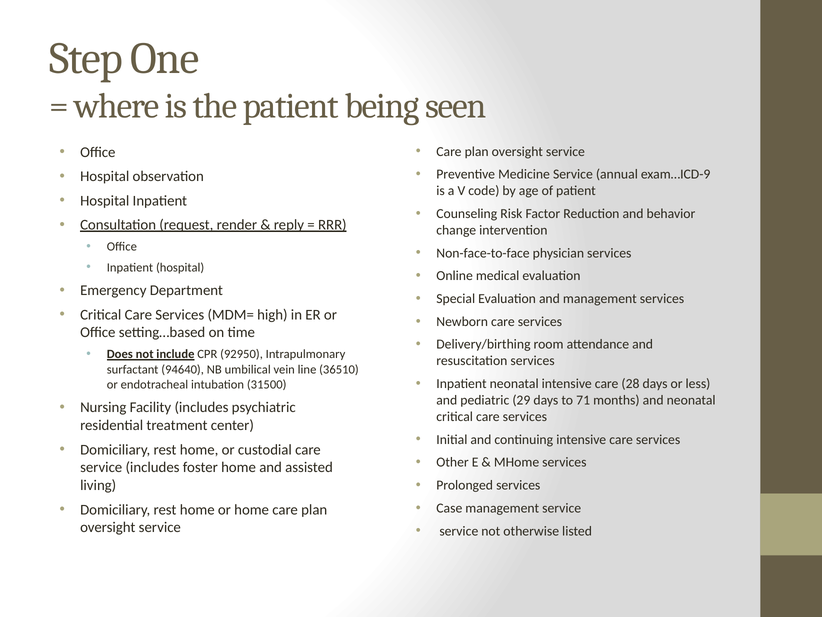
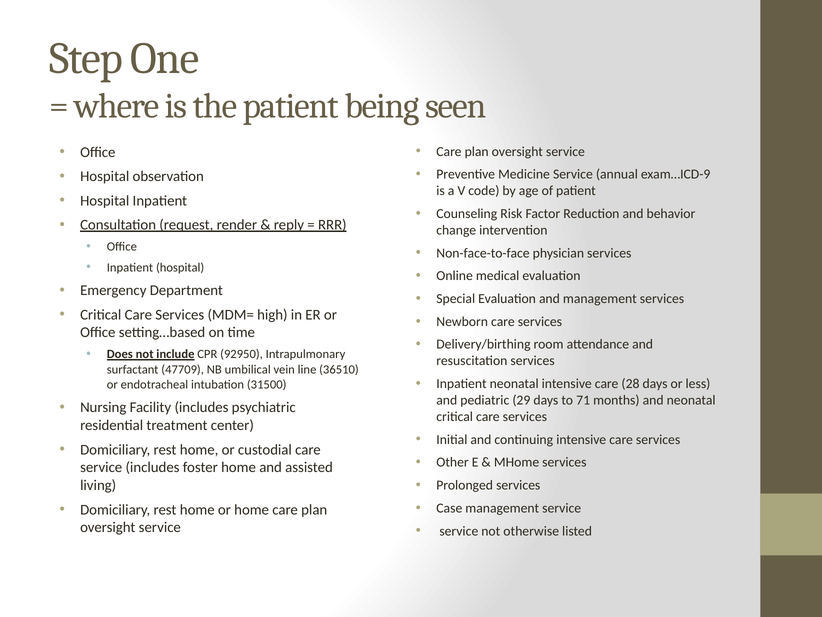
94640: 94640 -> 47709 (183, 369)
